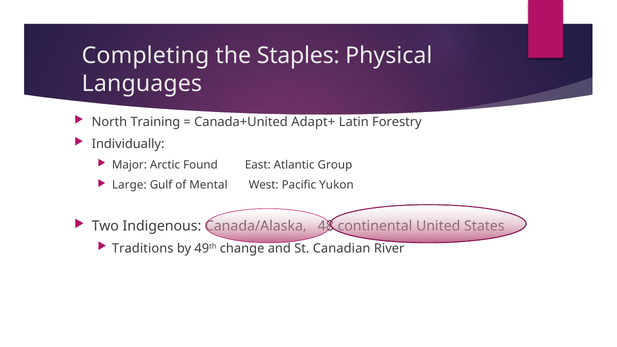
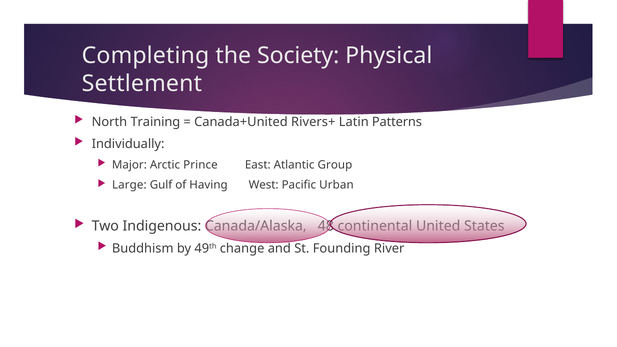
Staples: Staples -> Society (298, 56)
Languages: Languages -> Settlement (142, 84)
Adapt+: Adapt+ -> Rivers+ (313, 122)
Forestry: Forestry -> Patterns (397, 122)
Found: Found -> Prince (200, 165)
Mental: Mental -> Having (208, 185)
Yukon: Yukon -> Urban (336, 185)
Traditions: Traditions -> Buddhism (143, 248)
Canadian: Canadian -> Founding (342, 248)
